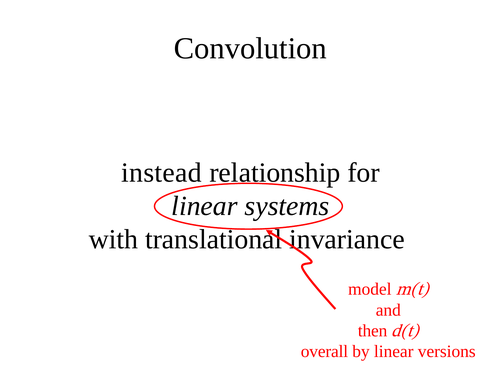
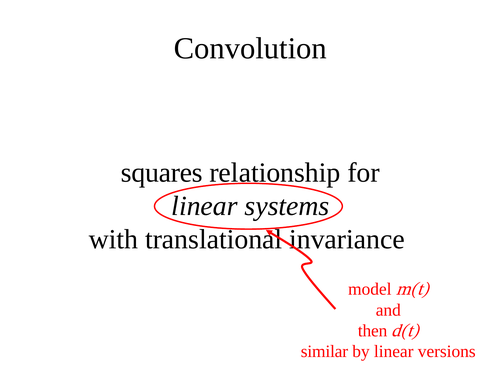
instead: instead -> squares (162, 173)
overall: overall -> similar (324, 352)
